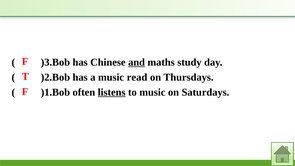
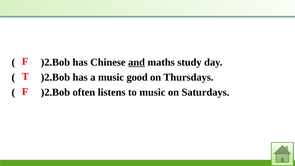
)3.Bob: )3.Bob -> )2.Bob (55, 62)
read: read -> good (137, 77)
)1.Bob: )1.Bob -> )2.Bob (55, 92)
listens underline: present -> none (112, 92)
